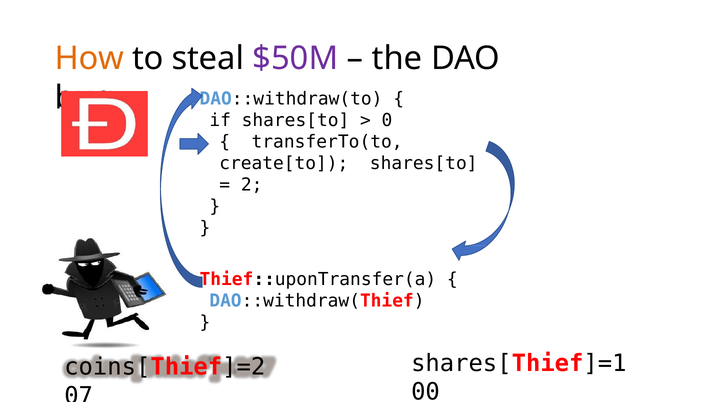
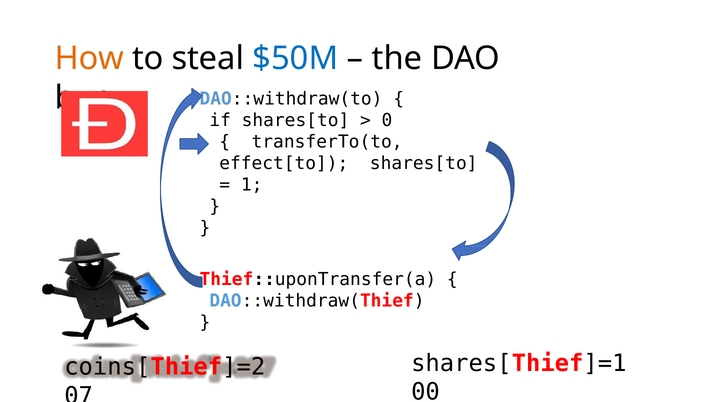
$50M colour: purple -> blue (295, 58)
create[to: create[to -> effect[to (284, 163)
2: 2 -> 1 (252, 185)
